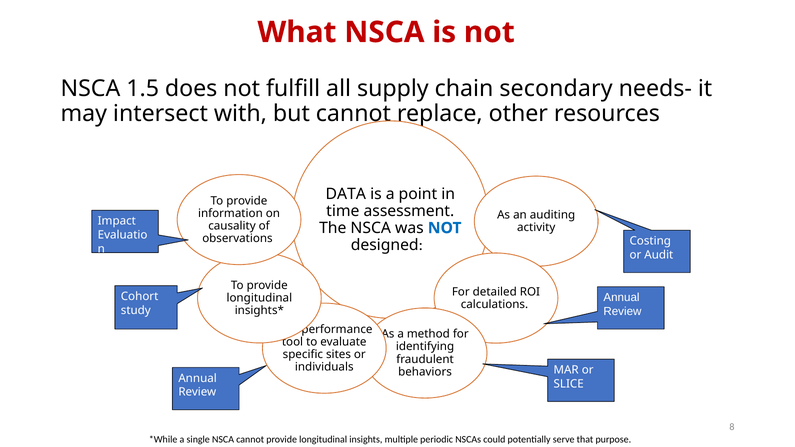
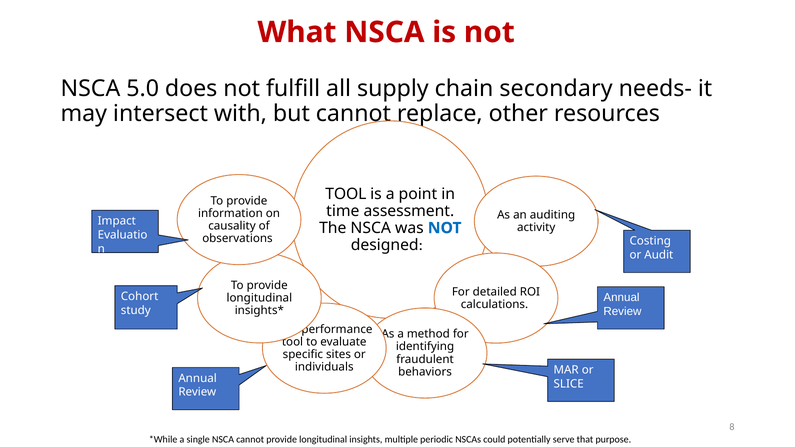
1.5: 1.5 -> 5.0 (143, 89)
DATA: DATA -> TOOL (346, 194)
